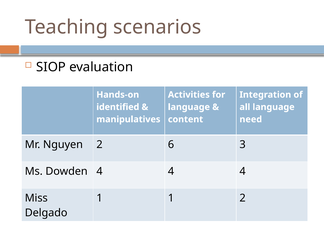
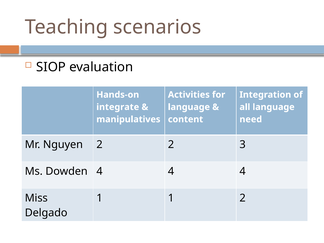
identified: identified -> integrate (118, 107)
2 6: 6 -> 2 (171, 145)
